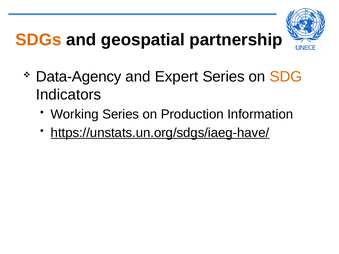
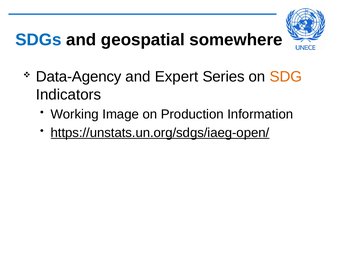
SDGs colour: orange -> blue (38, 40)
partnership: partnership -> somewhere (236, 40)
Working Series: Series -> Image (121, 114)
https://unstats.un.org/sdgs/iaeg-have/: https://unstats.un.org/sdgs/iaeg-have/ -> https://unstats.un.org/sdgs/iaeg-open/ (160, 133)
